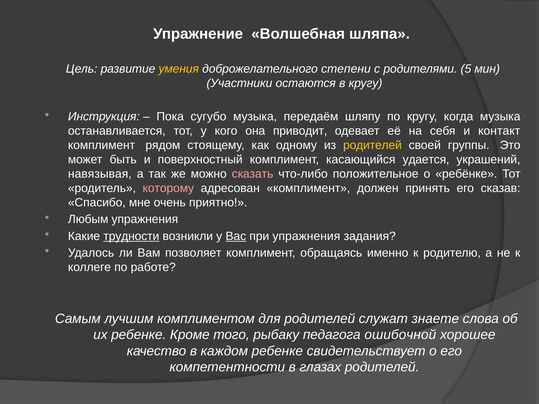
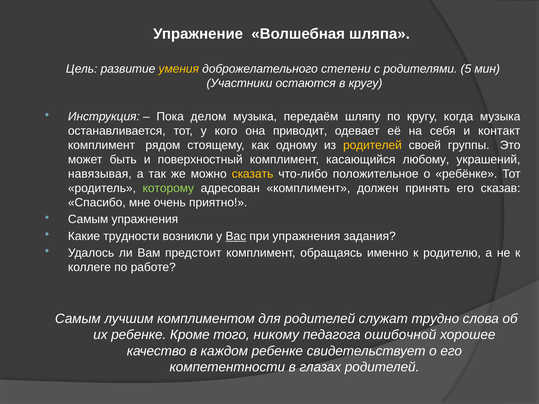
сугубо: сугубо -> делом (208, 117)
удается: удается -> любому (426, 160)
сказать colour: pink -> yellow (253, 174)
которому colour: pink -> light green (168, 188)
Любым: Любым -> Самым (88, 219)
трудности underline: present -> none (131, 236)
позволяет: позволяет -> предстоит (193, 253)
знаете: знаете -> трудно (435, 319)
рыбаку: рыбаку -> никому (276, 335)
